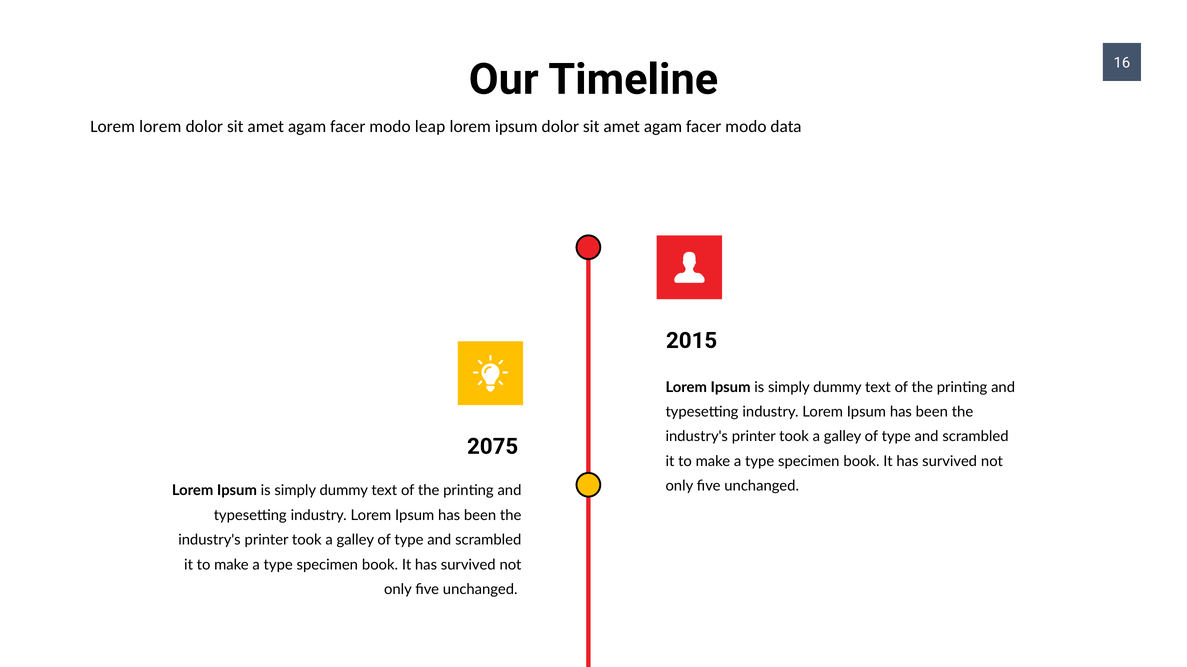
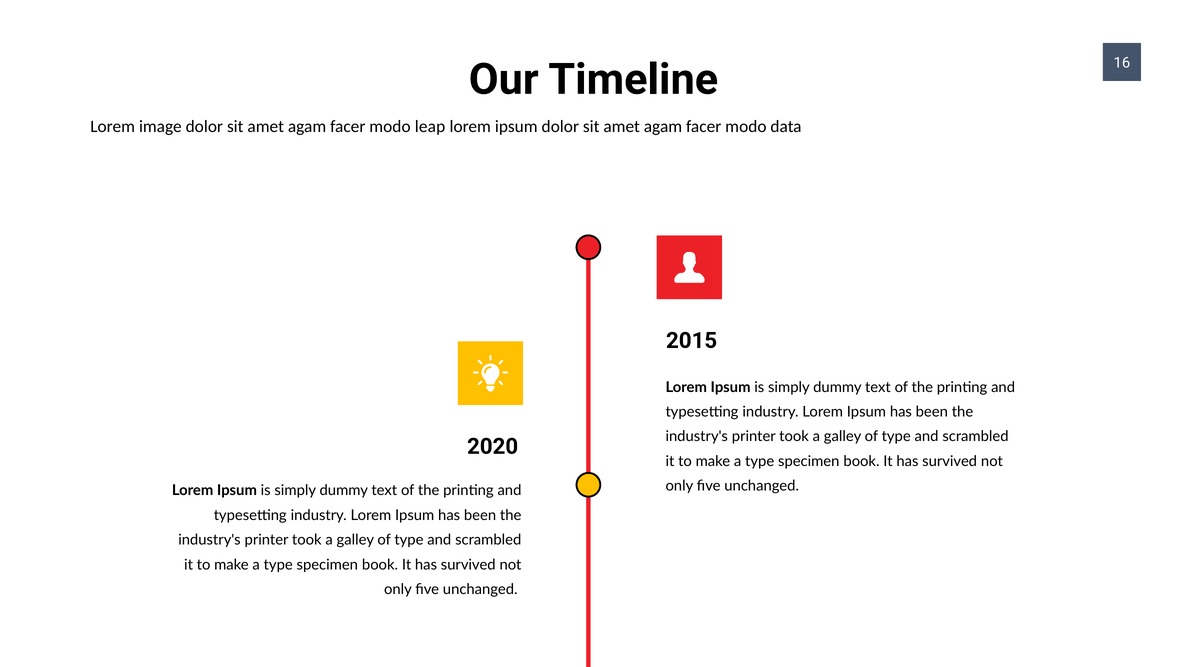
Lorem lorem: lorem -> image (160, 126)
2075: 2075 -> 2020 (493, 447)
